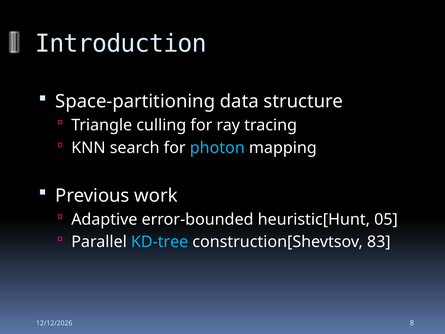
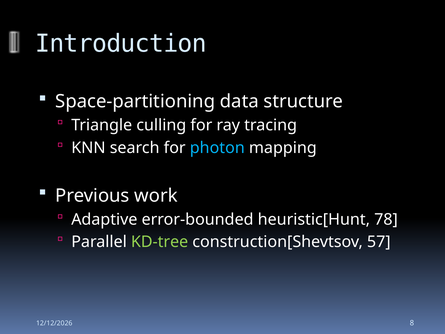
05: 05 -> 78 (386, 219)
KD-tree colour: light blue -> light green (160, 242)
83: 83 -> 57 (379, 242)
